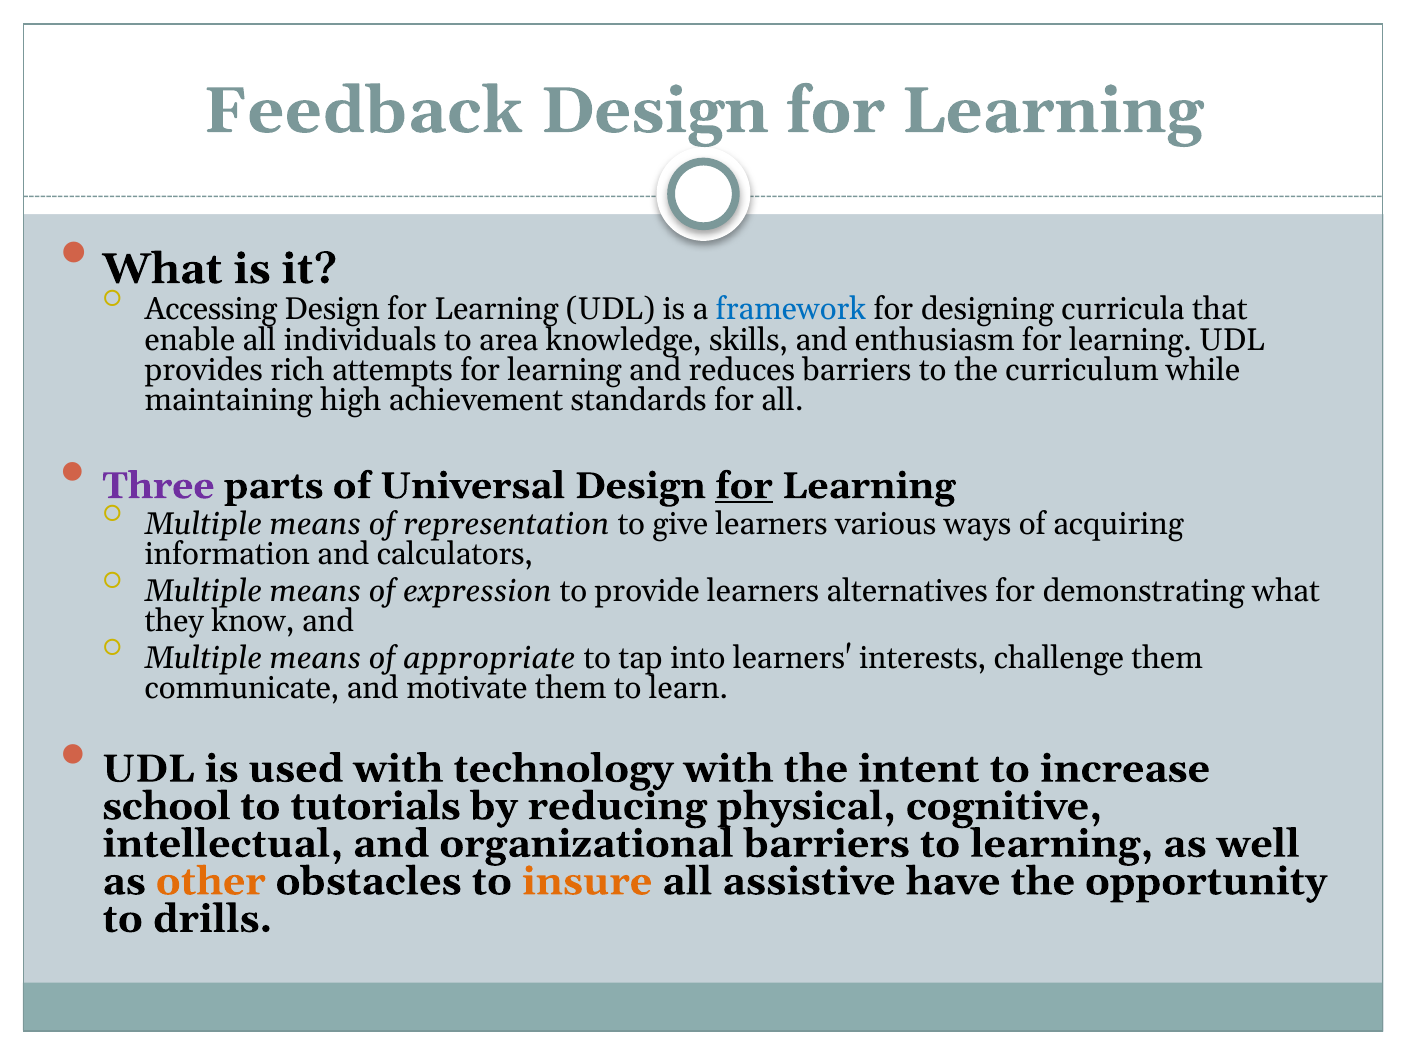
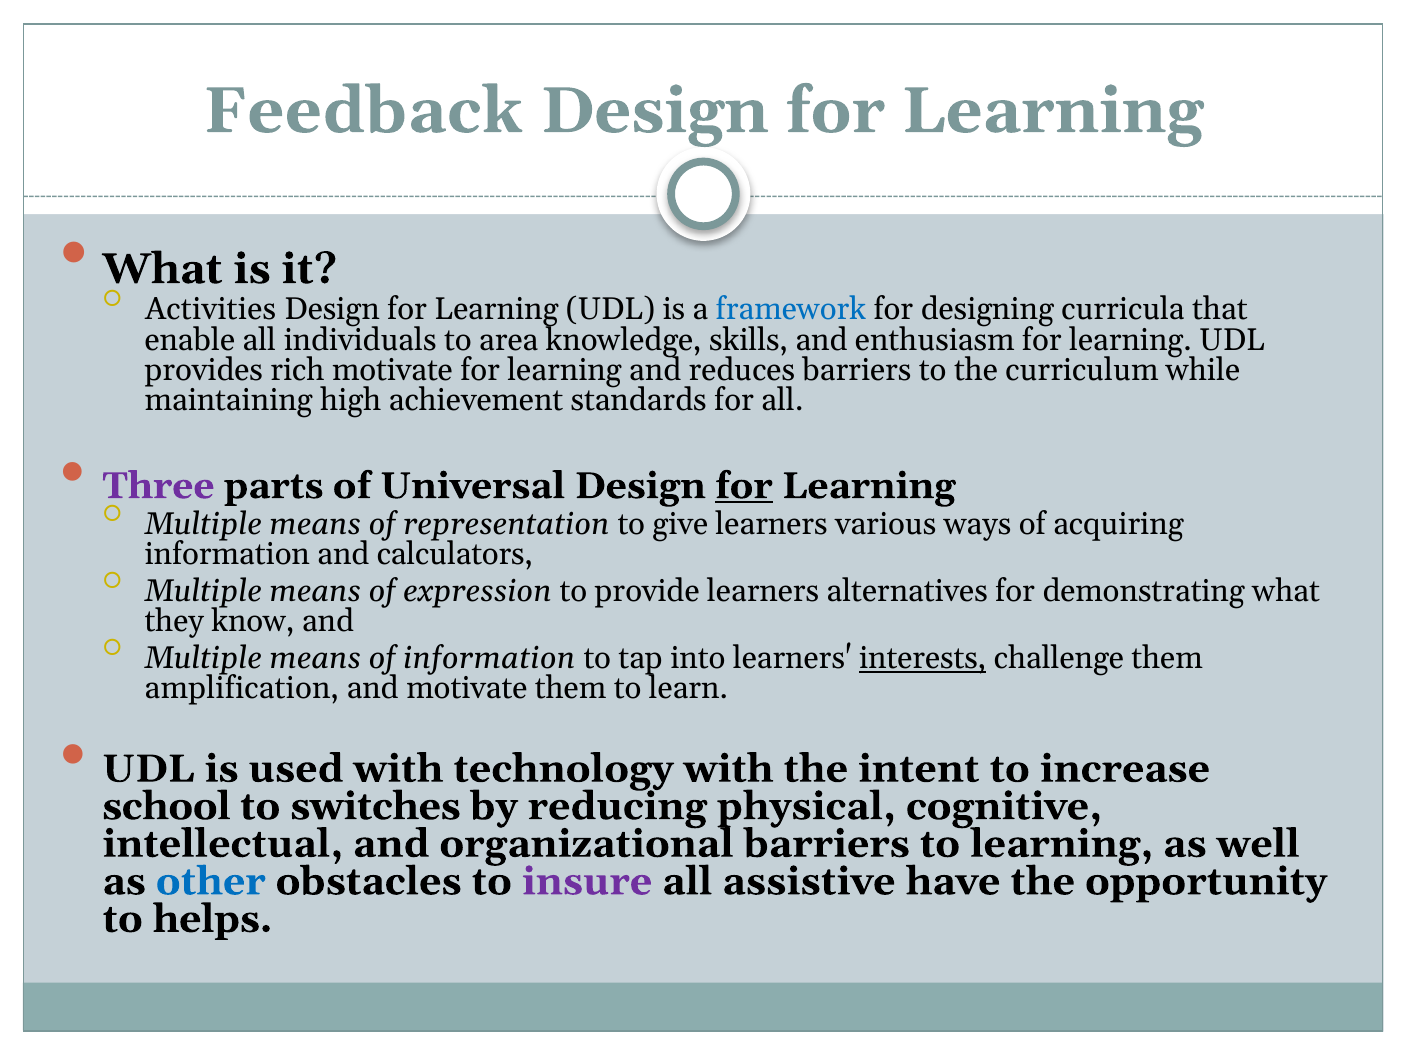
Accessing: Accessing -> Activities (211, 310)
rich attempts: attempts -> motivate (392, 370)
of appropriate: appropriate -> information (489, 659)
interests underline: none -> present (923, 659)
communicate: communicate -> amplification (242, 689)
tutorials: tutorials -> switches (375, 806)
other colour: orange -> blue (211, 882)
insure colour: orange -> purple (587, 882)
drills: drills -> helps (213, 919)
